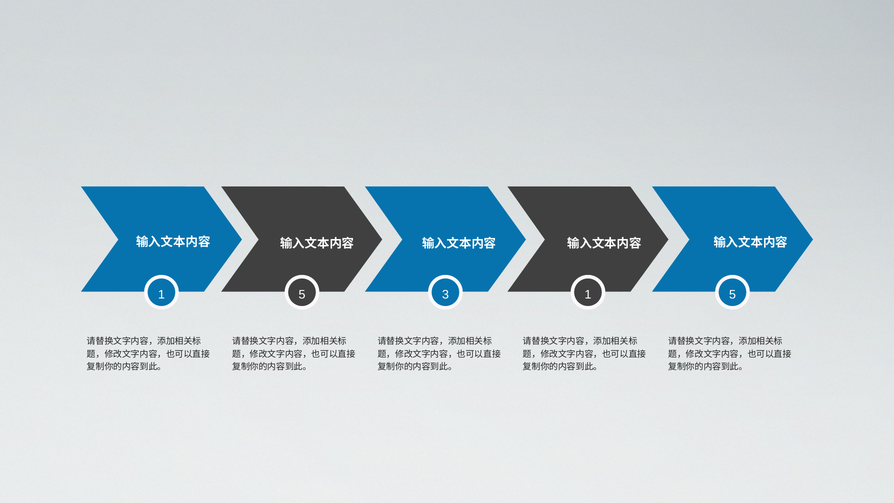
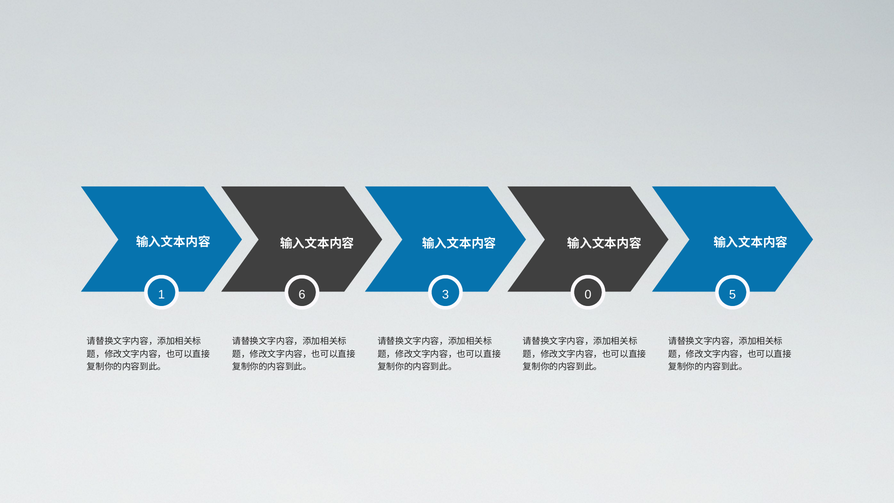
5: 5 -> 6 (302, 294)
3 1: 1 -> 0 (588, 295)
